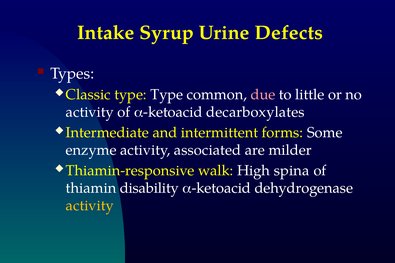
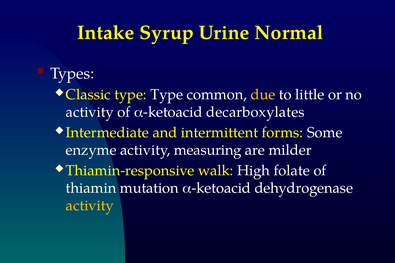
Defects: Defects -> Normal (289, 33)
due colour: pink -> yellow (263, 95)
associated: associated -> measuring (208, 150)
spina: spina -> folate (292, 171)
disability: disability -> mutation (149, 188)
